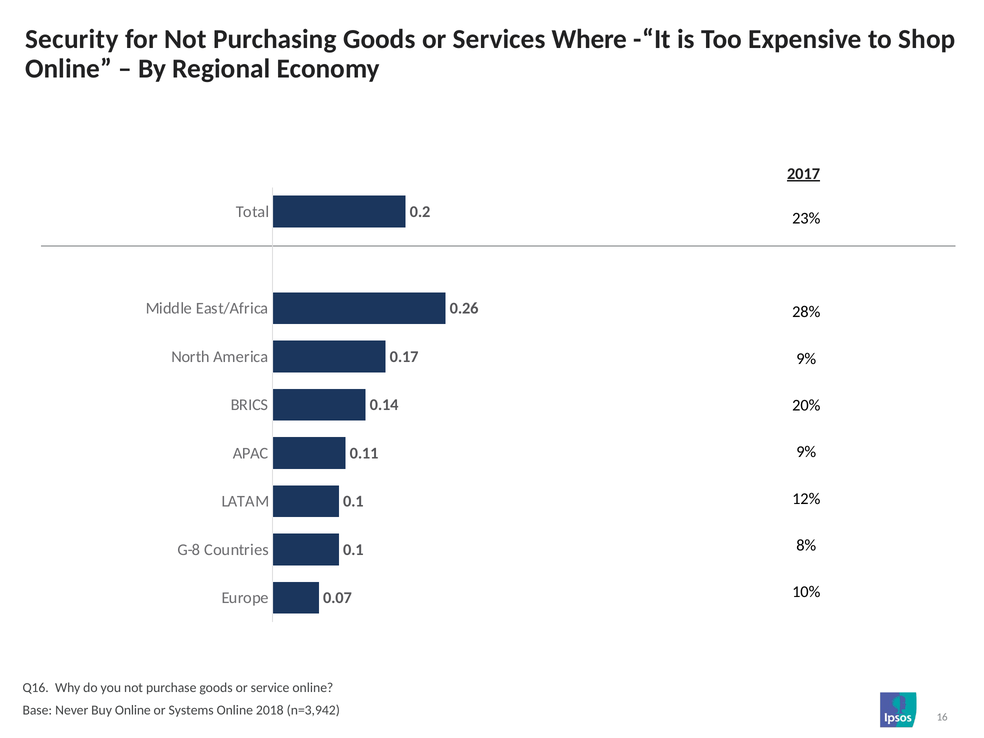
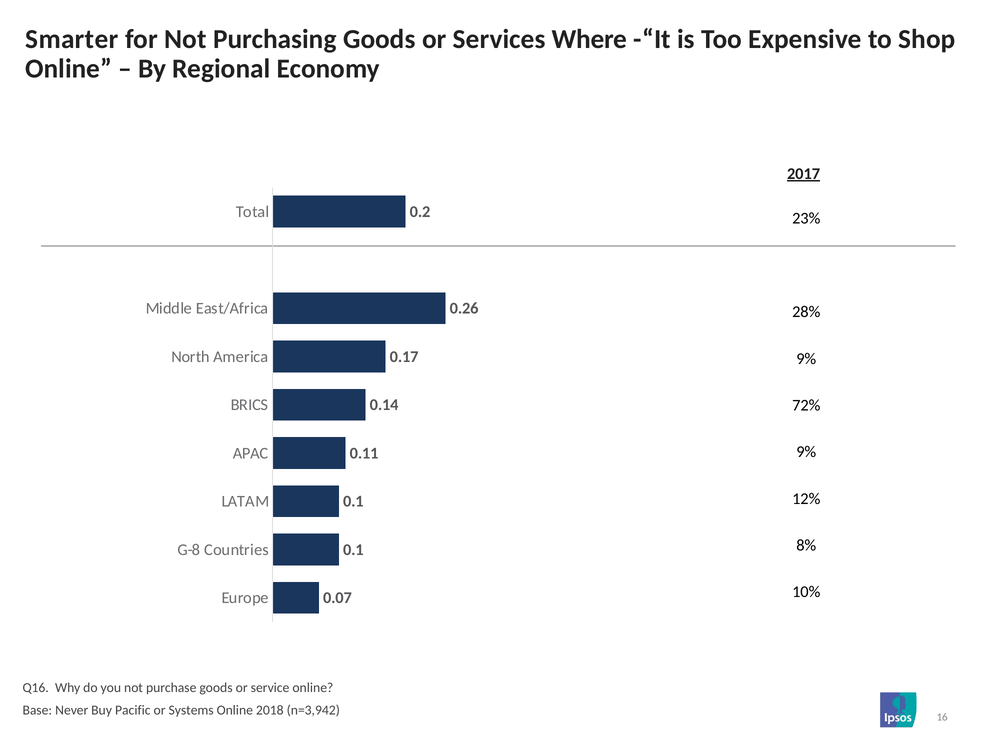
Security: Security -> Smarter (72, 39)
20%: 20% -> 72% (806, 405)
Buy Online: Online -> Pacific (133, 710)
